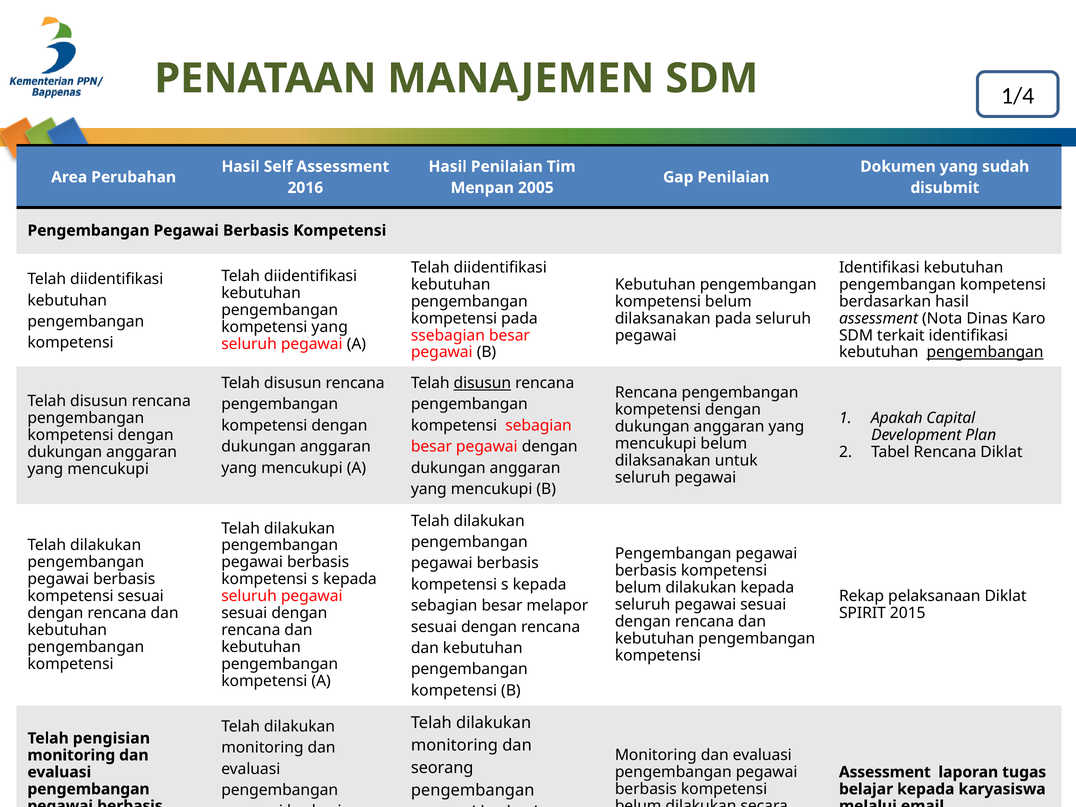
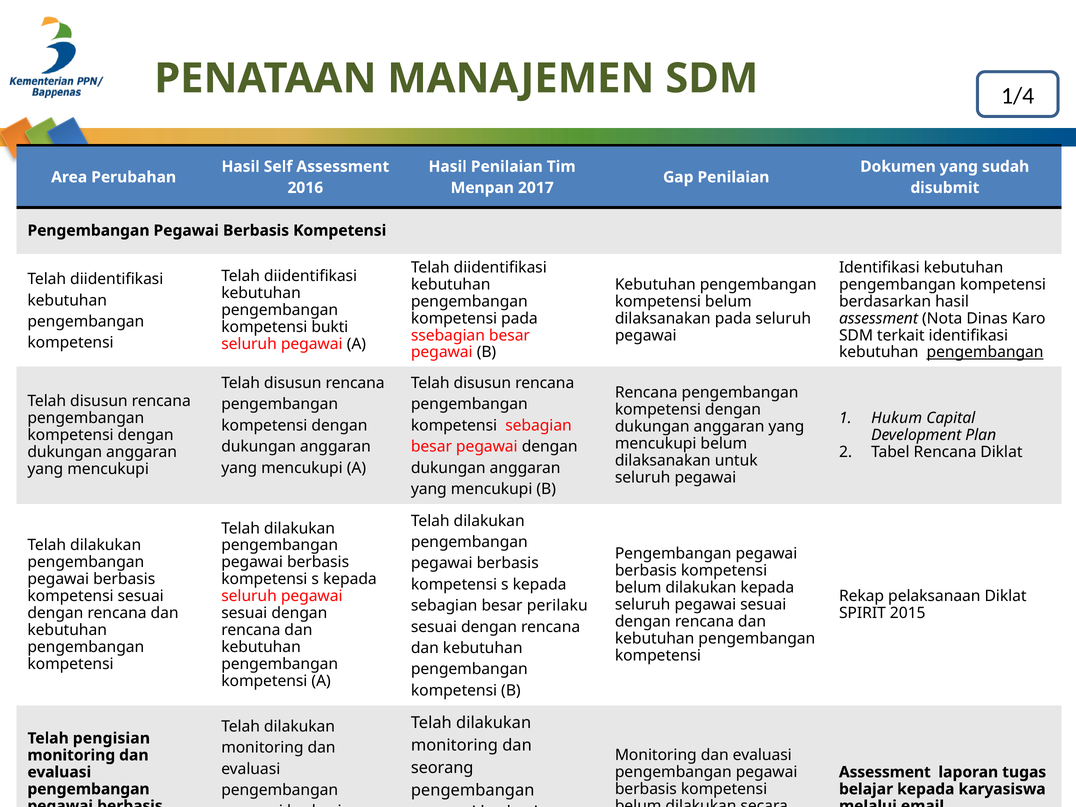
2005: 2005 -> 2017 (536, 188)
kompetensi yang: yang -> bukti (330, 327)
disusun underline: present -> none (482, 383)
Apakah: Apakah -> Hukum (897, 418)
melapor: melapor -> perilaku (557, 606)
